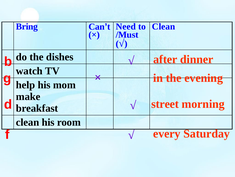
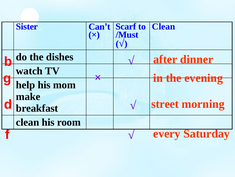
Bring: Bring -> Sister (27, 26)
Need: Need -> Scarf (126, 26)
